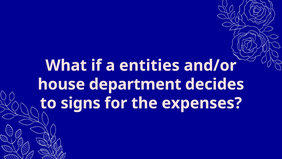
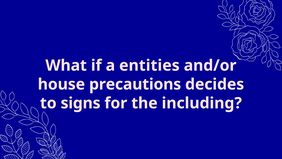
department: department -> precautions (135, 84)
expenses: expenses -> including (202, 103)
